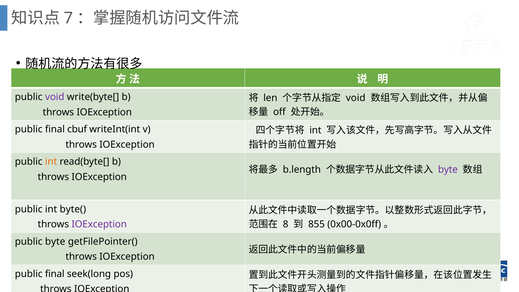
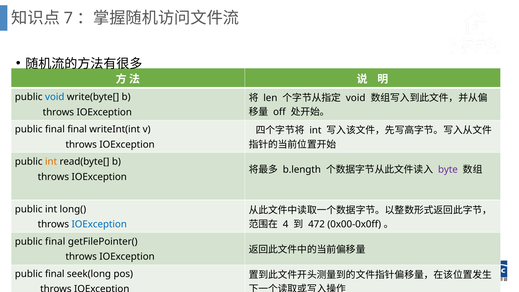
void colour: purple -> blue (55, 97)
final cbuf: cbuf -> final (77, 129)
byte(: byte( -> long( (73, 209)
8: 8 -> 4 (286, 224)
855: 855 -> 472 (317, 224)
IOException colour: purple -> blue (99, 224)
byte: byte -> final (55, 241)
